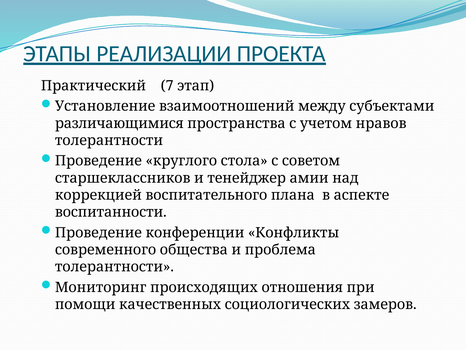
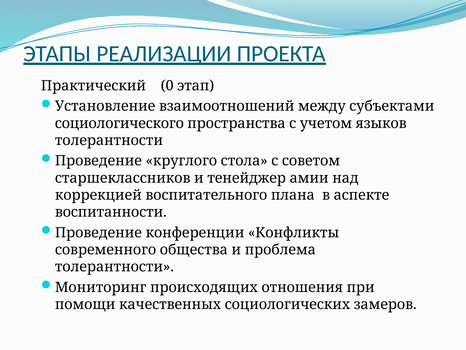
7: 7 -> 0 (167, 86)
различающимися: различающимися -> социологического (119, 123)
нравов: нравов -> языков (381, 123)
